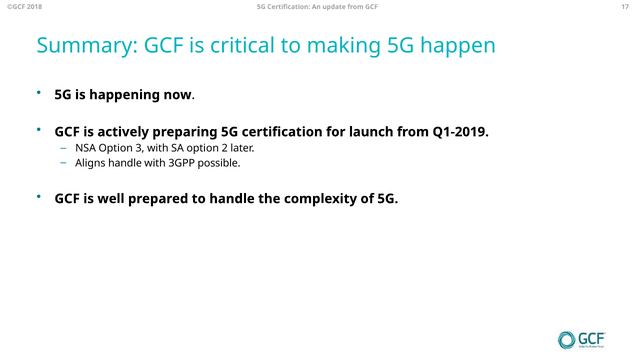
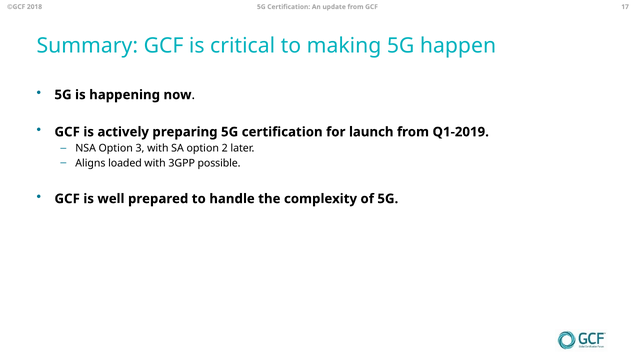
Aligns handle: handle -> loaded (125, 163)
